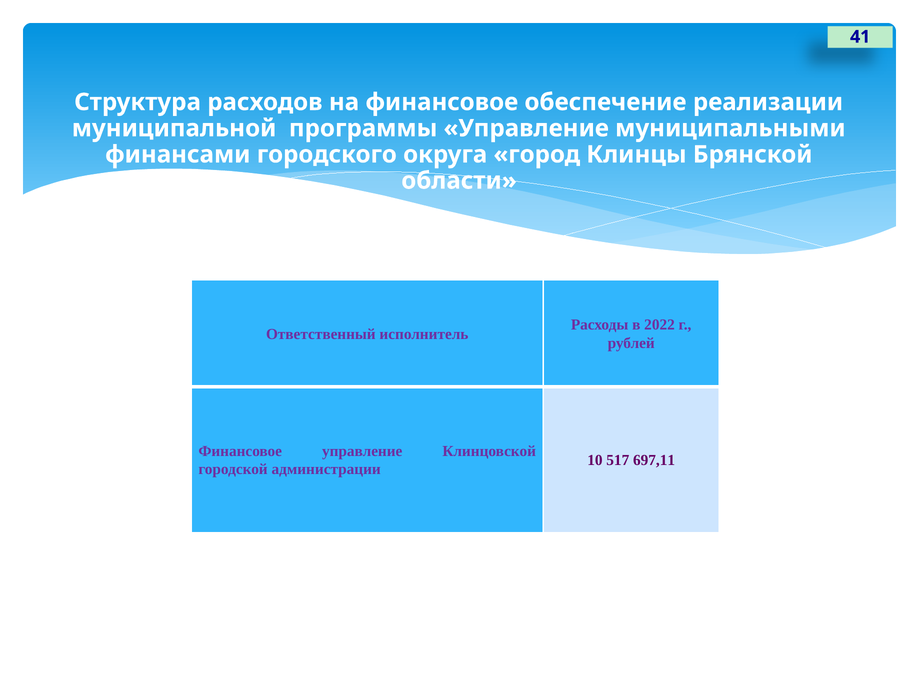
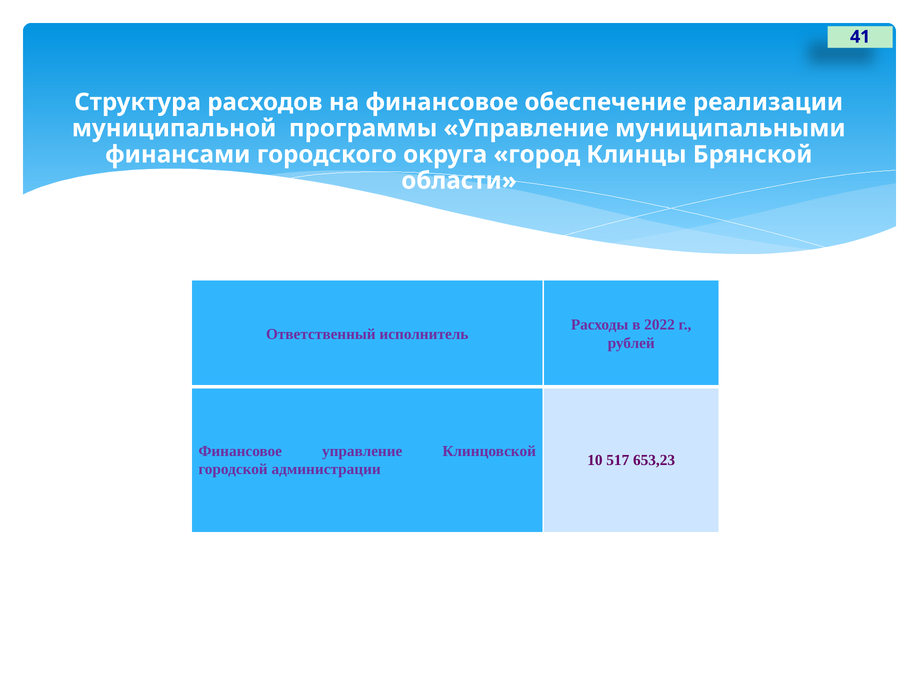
697,11: 697,11 -> 653,23 (654, 460)
